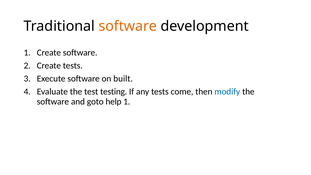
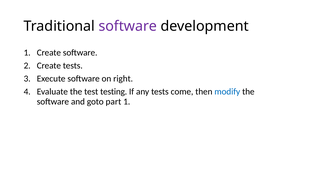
software colour: orange -> purple (128, 26)
built: built -> right (123, 79)
help: help -> part (113, 101)
